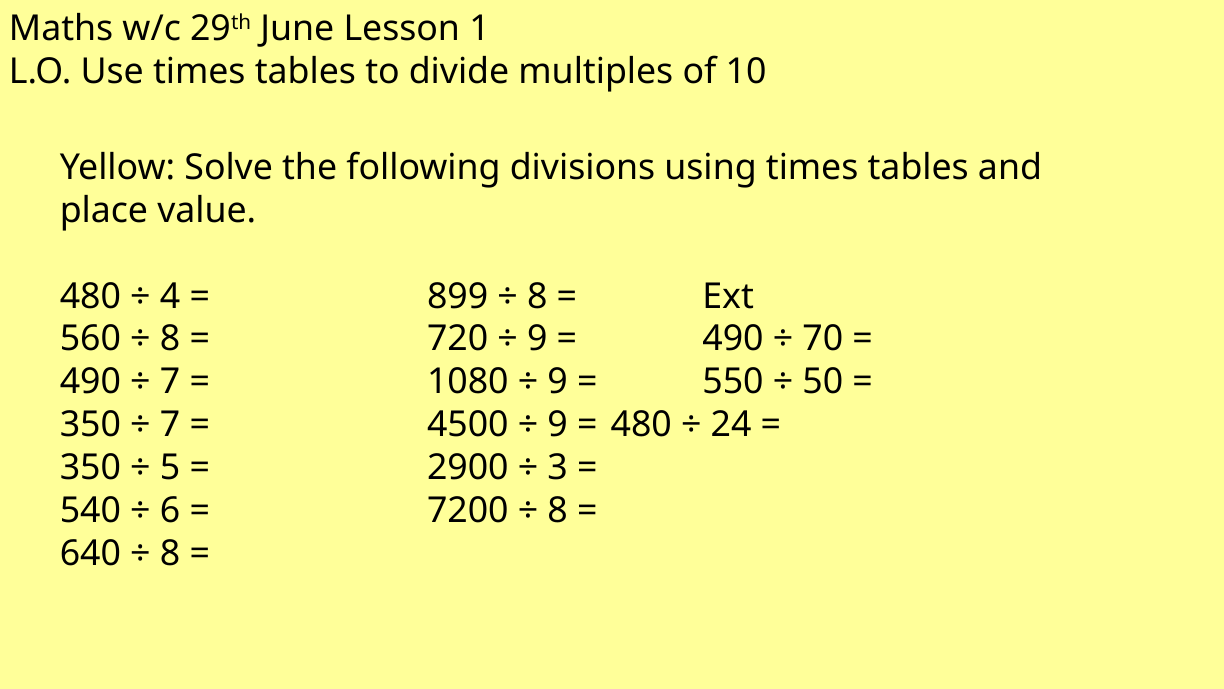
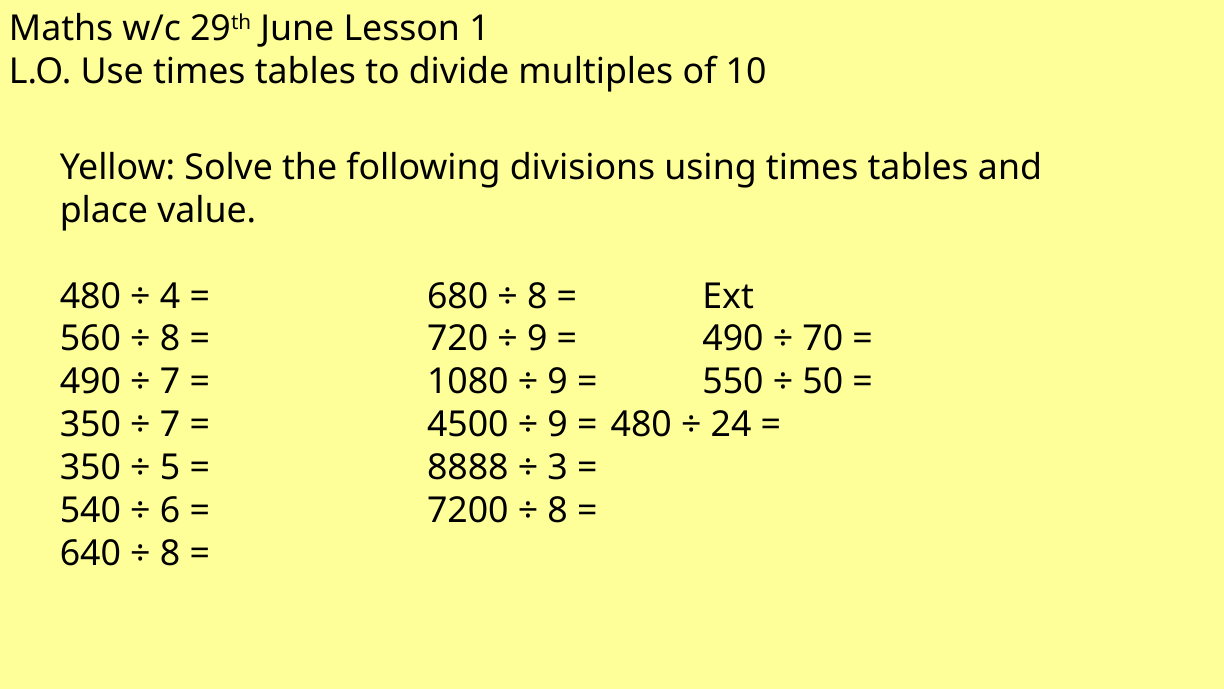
899: 899 -> 680 (458, 296)
2900: 2900 -> 8888 (468, 467)
